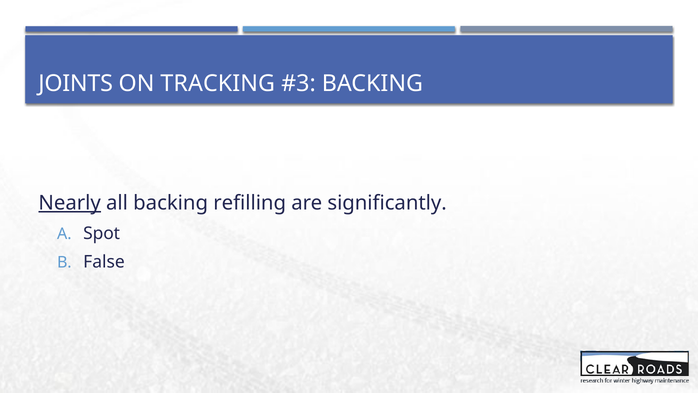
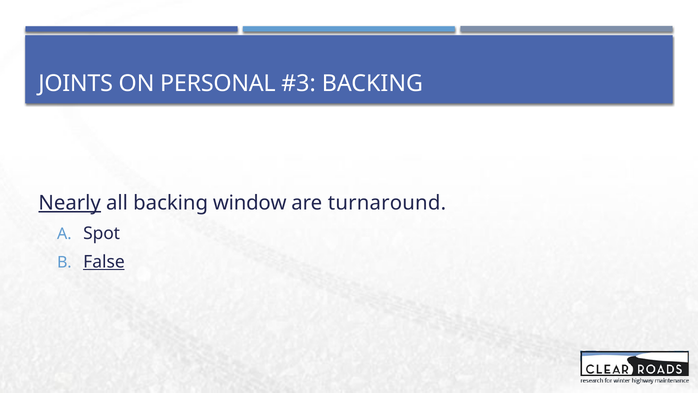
TRACKING: TRACKING -> PERSONAL (218, 83)
refilling: refilling -> window (250, 203)
significantly: significantly -> turnaround (387, 203)
False underline: none -> present (104, 262)
